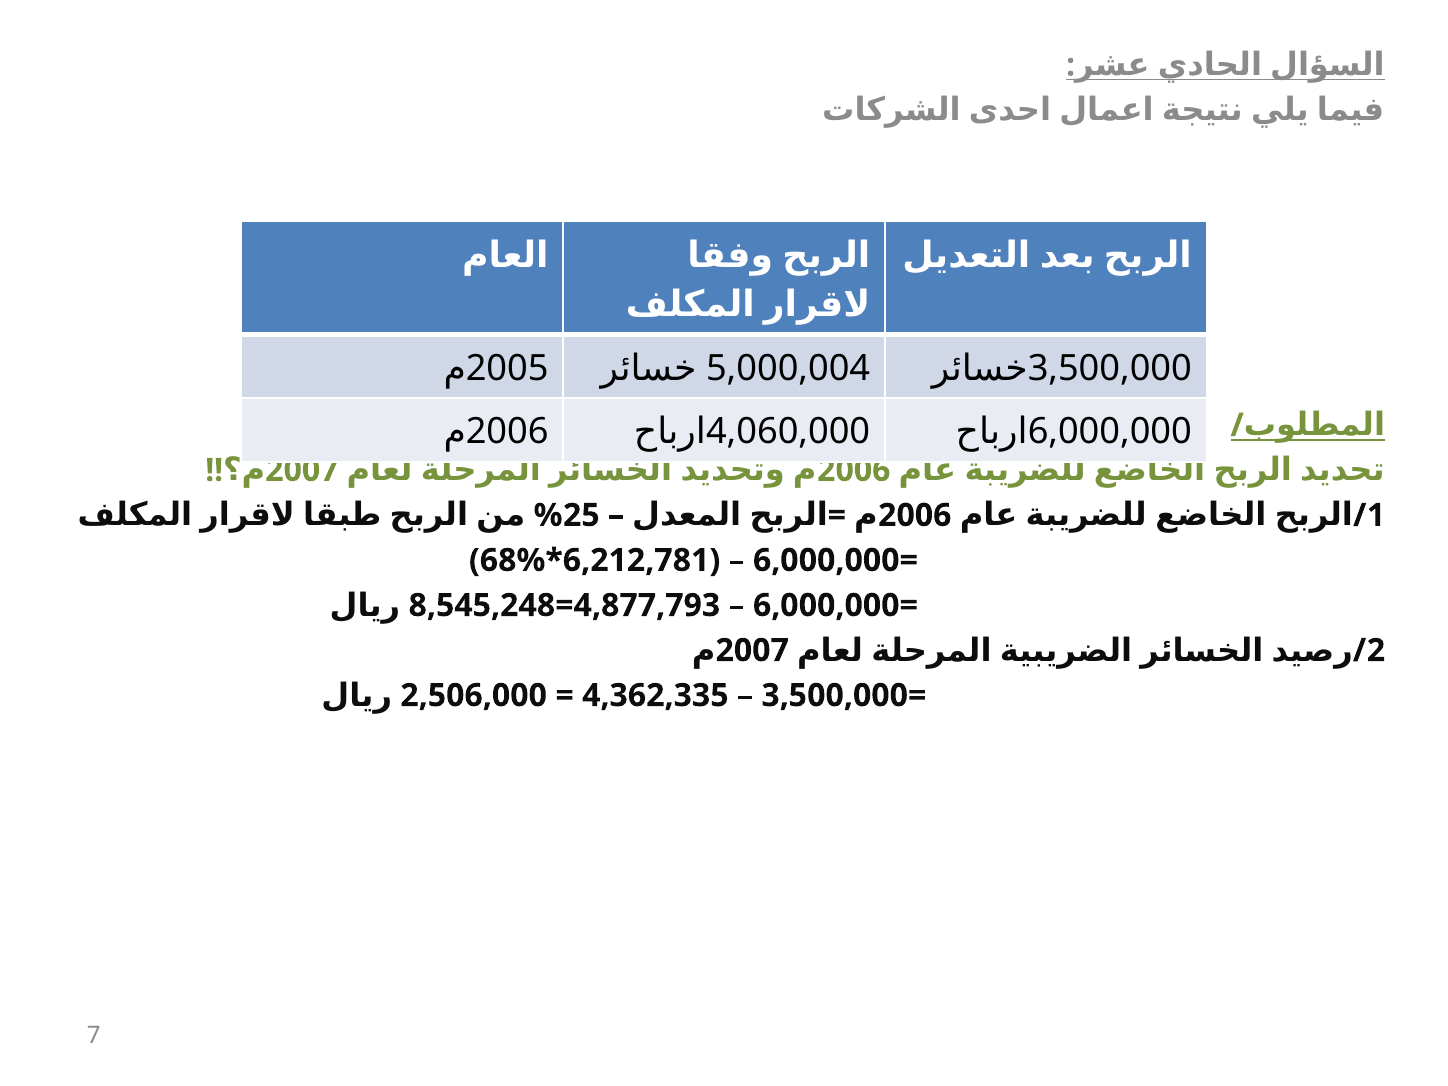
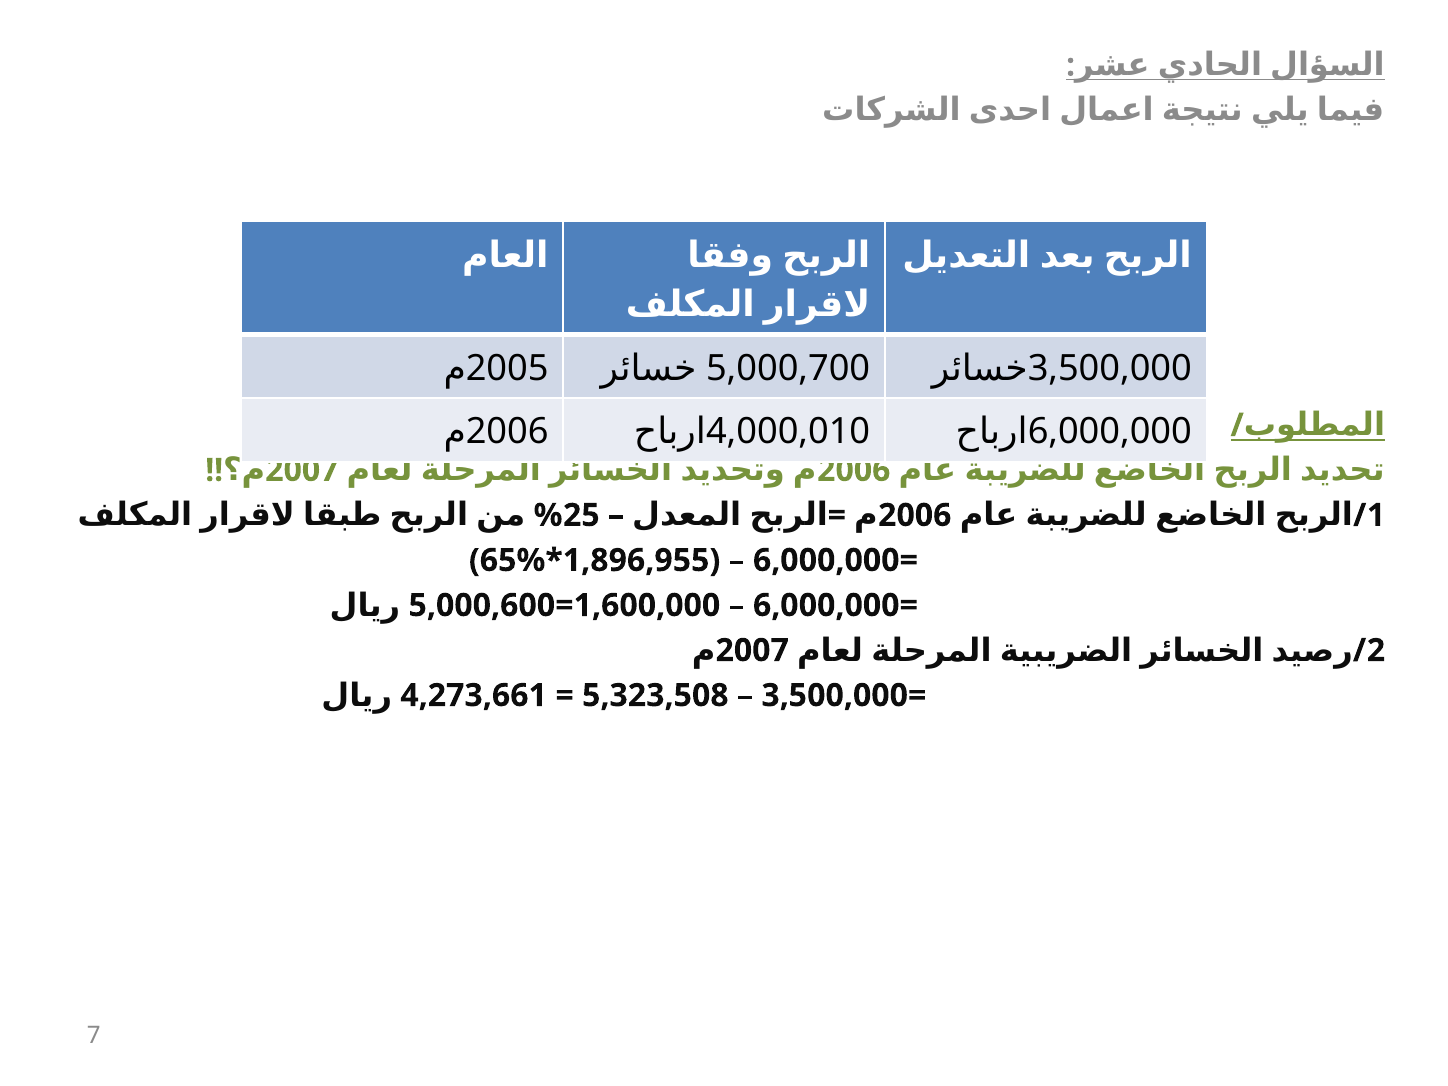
5,000,004: 5,000,004 -> 5,000,700 (788, 368)
4,060,000: 4,060,000 -> 4,000,010 (788, 432)
68%: 68% -> 65% (513, 560)
6,212,781: 6,212,781 -> 1,896,955 (636, 560)
8,545,248: 8,545,248 -> 5,000,600 (482, 605)
4,877,793: 4,877,793 -> 1,600,000 (647, 605)
2,506,000: 2,506,000 -> 4,273,661 (474, 695)
4,362,335: 4,362,335 -> 5,323,508 (655, 695)
